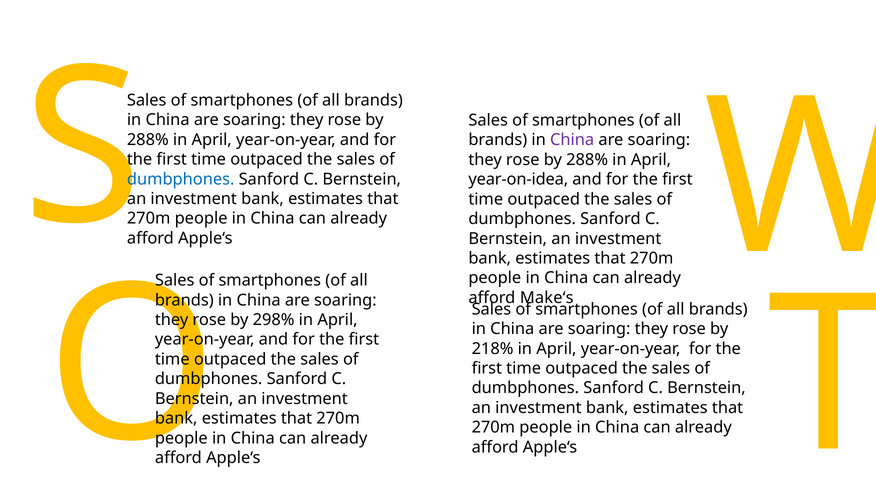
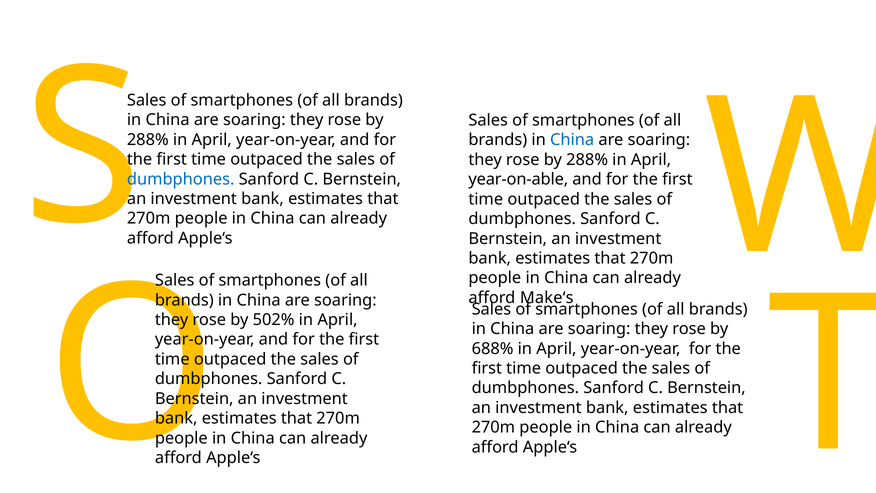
China colour: purple -> blue (572, 140)
year-on-idea: year-on-idea -> year-on-able (518, 179)
298%: 298% -> 502% (274, 320)
218%: 218% -> 688% (493, 348)
